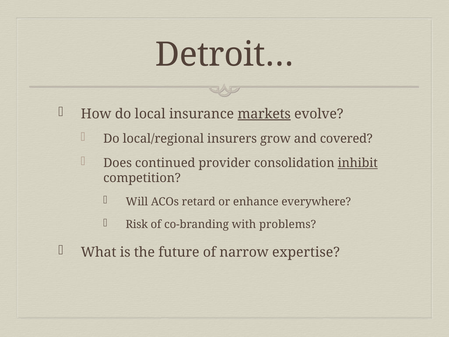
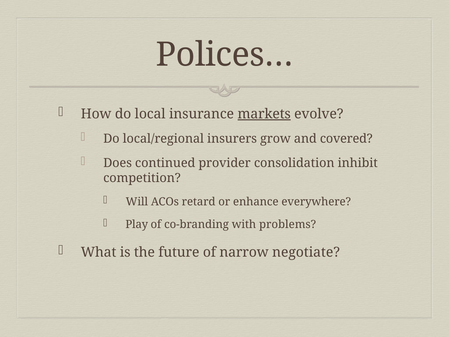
Detroit…: Detroit… -> Polices… (225, 55)
inhibit underline: present -> none (358, 163)
Risk: Risk -> Play (137, 224)
expertise: expertise -> negotiate (306, 252)
